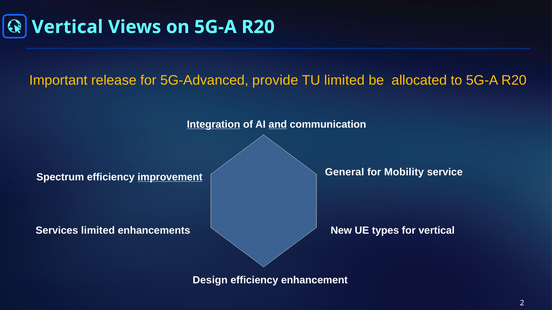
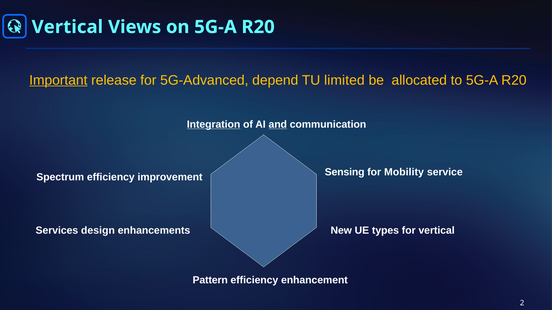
Important underline: none -> present (58, 80)
provide: provide -> depend (275, 80)
General: General -> Sensing (345, 172)
improvement underline: present -> none (170, 177)
Services limited: limited -> design (98, 231)
Design: Design -> Pattern (210, 281)
